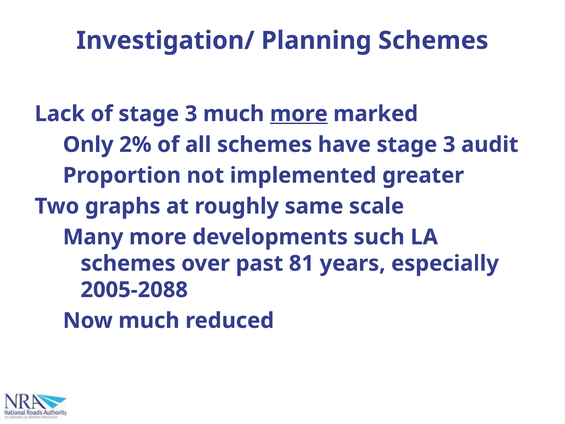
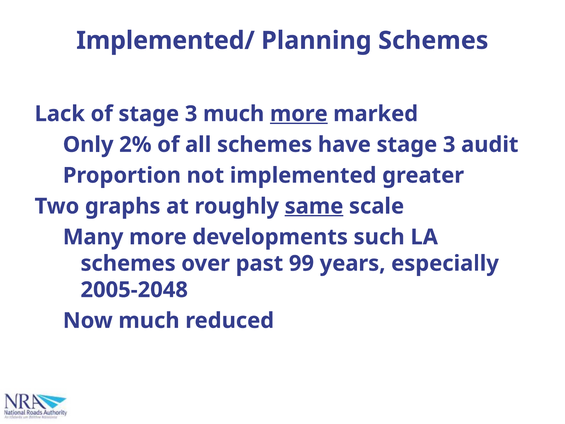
Investigation/: Investigation/ -> Implemented/ (166, 41)
same underline: none -> present (314, 206)
81: 81 -> 99 (301, 263)
2005-2088: 2005-2088 -> 2005-2048 (134, 290)
